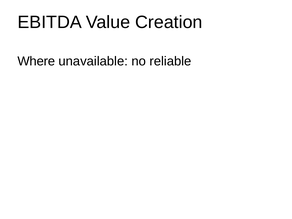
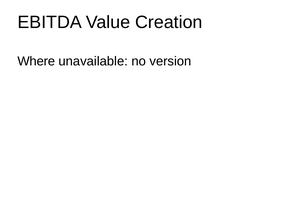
reliable: reliable -> version (170, 61)
